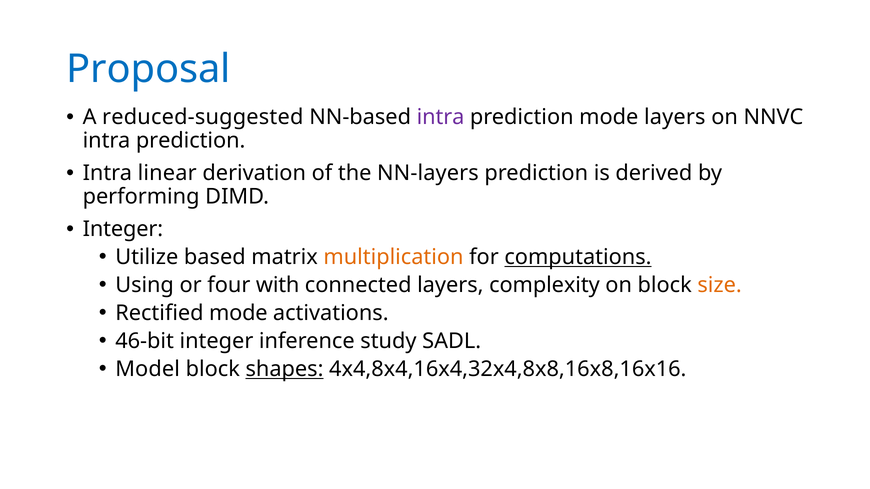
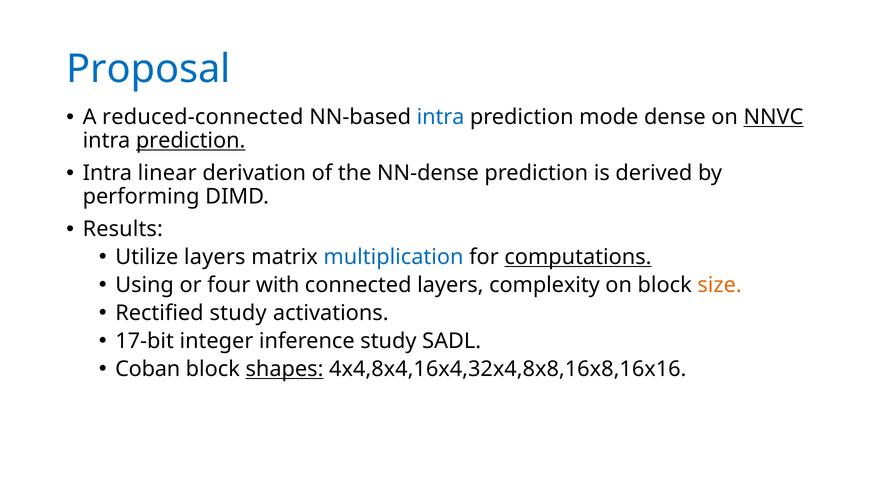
reduced-suggested: reduced-suggested -> reduced-connected (203, 117)
intra colour: purple -> blue (441, 117)
mode layers: layers -> dense (675, 117)
NNVC underline: none -> present (773, 117)
prediction underline: none -> present (191, 141)
NN-layers: NN-layers -> NN-dense (428, 173)
Integer: Integer -> Results (123, 229)
Utilize based: based -> layers (215, 257)
multiplication colour: orange -> blue (393, 257)
Rectified mode: mode -> study (238, 313)
46-bit: 46-bit -> 17-bit (145, 341)
Model: Model -> Coban (148, 369)
